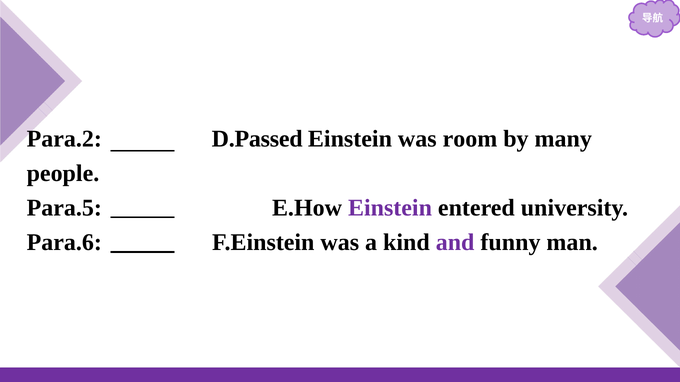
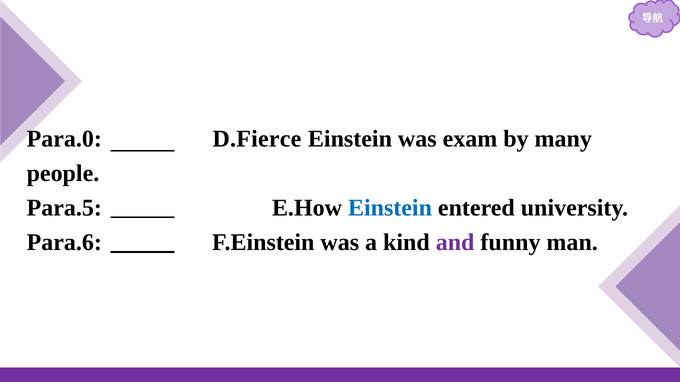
Para.2: Para.2 -> Para.0 (64, 139)
D.Passed: D.Passed -> D.Fierce (257, 139)
room: room -> exam (470, 139)
Einstein colour: purple -> blue (390, 208)
